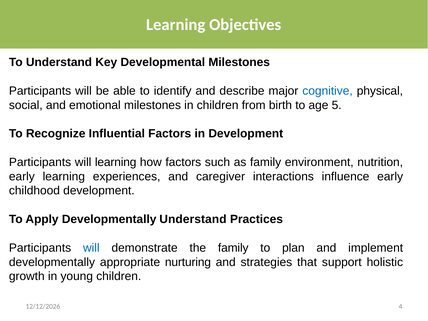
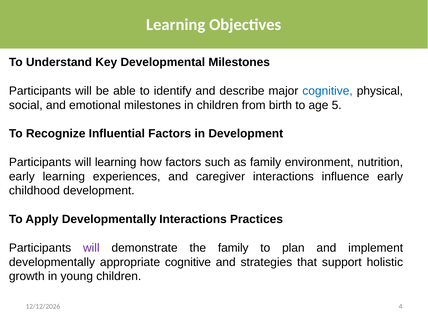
Developmentally Understand: Understand -> Interactions (193, 219)
will colour: blue -> purple (91, 248)
appropriate nurturing: nurturing -> cognitive (188, 262)
